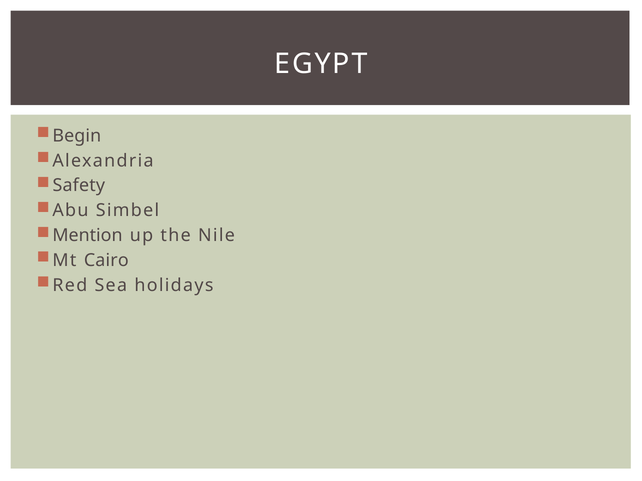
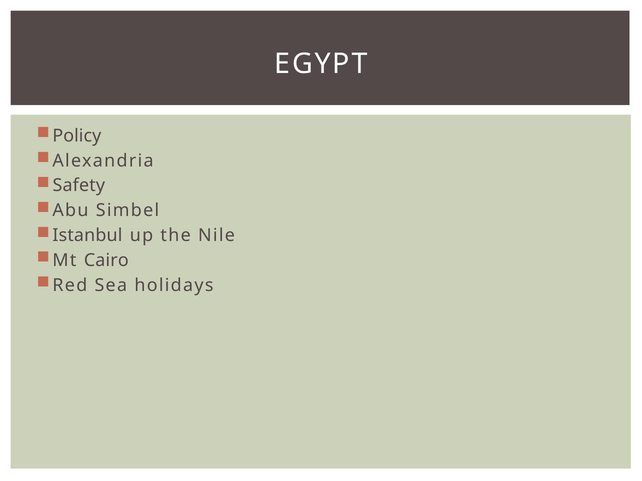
Begin: Begin -> Policy (77, 136)
Mention: Mention -> Istanbul (87, 236)
